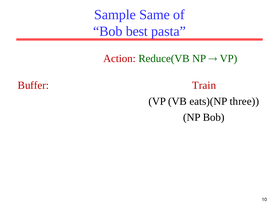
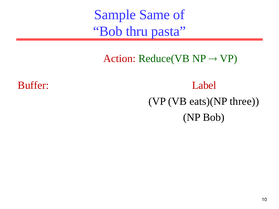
best: best -> thru (137, 31)
Train: Train -> Label (204, 85)
